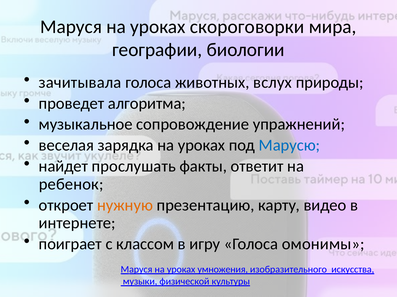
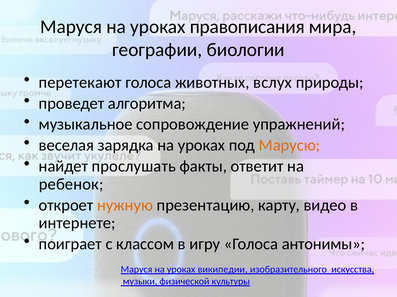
скороговорки: скороговорки -> правописания (247, 27)
зачитывала: зачитывала -> перетекают (80, 83)
Марусю colour: blue -> orange (289, 146)
омонимы: омонимы -> антонимы (323, 244)
умножения: умножения -> википедии (223, 270)
